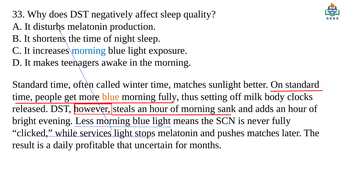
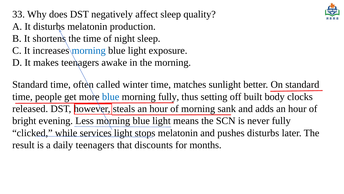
blue colour: orange -> blue (111, 96)
milk: milk -> built (253, 96)
pushes matches: matches -> disturbs (263, 133)
daily profitable: profitable -> teenagers (95, 145)
uncertain: uncertain -> discounts (154, 145)
